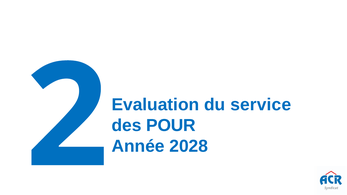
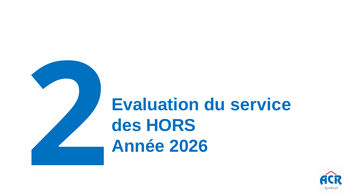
POUR: POUR -> HORS (171, 126)
2028: 2028 -> 2026 (189, 146)
